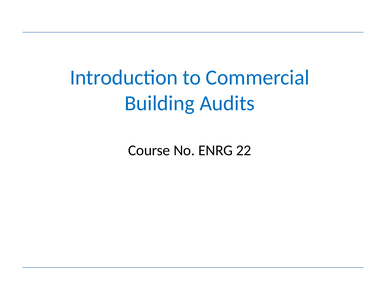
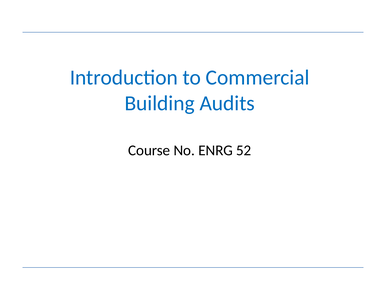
22: 22 -> 52 (244, 150)
